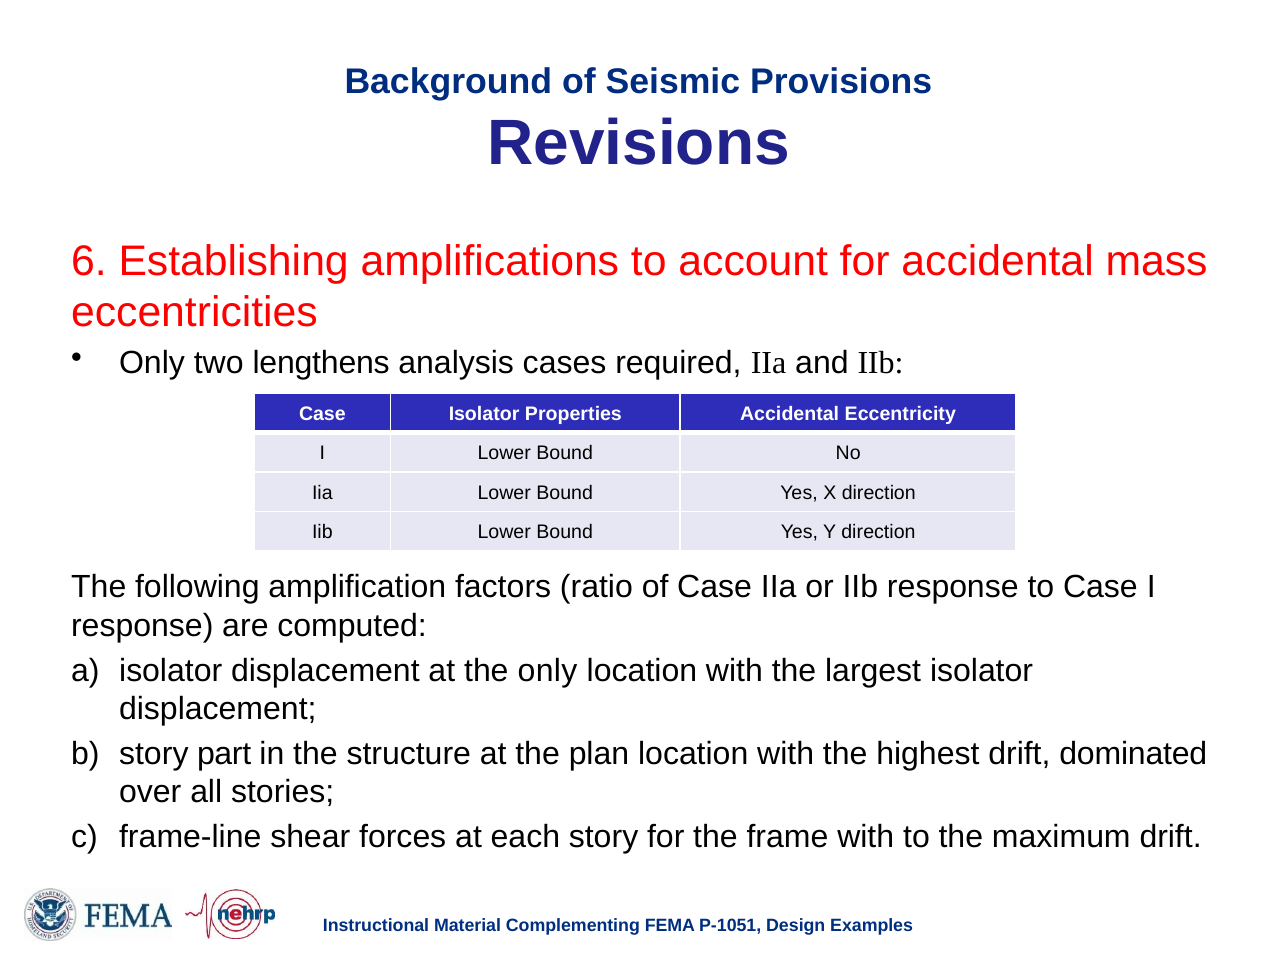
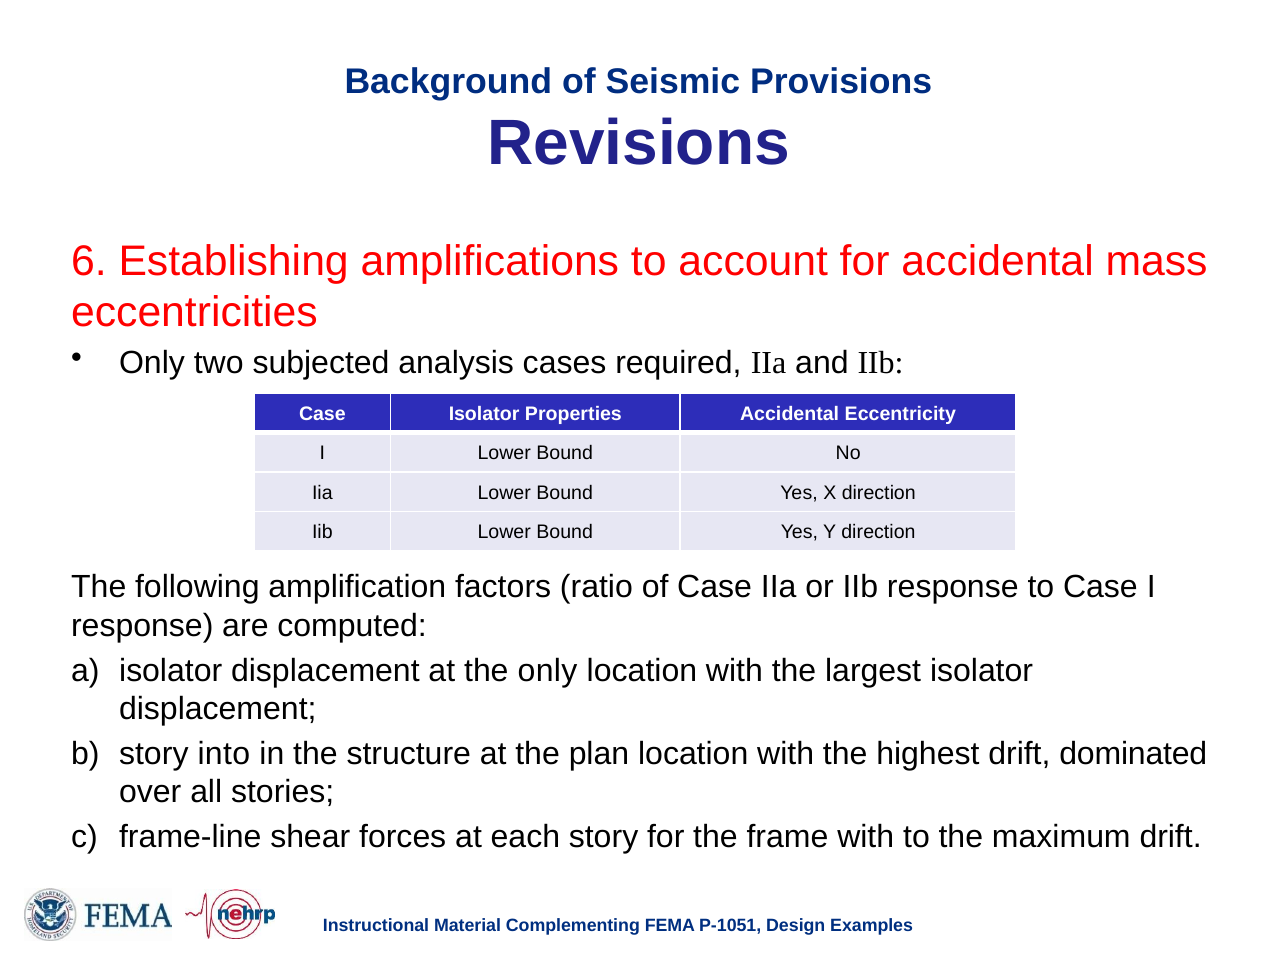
lengthens: lengthens -> subjected (321, 363)
part: part -> into (224, 754)
